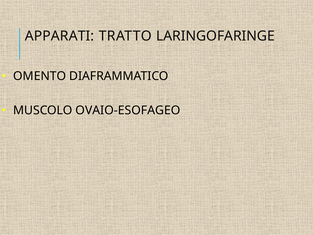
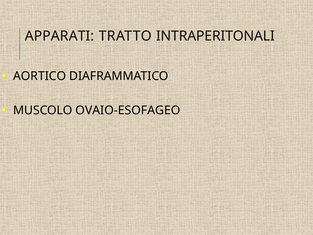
LARINGOFARINGE: LARINGOFARINGE -> INTRAPERITONALI (215, 36)
OMENTO: OMENTO -> AORTICO (40, 76)
